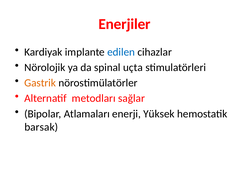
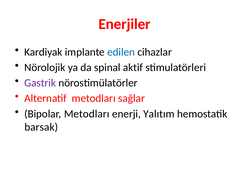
uçta: uçta -> aktif (133, 68)
Gastrik colour: orange -> purple (40, 83)
Bipolar Atlamaları: Atlamaları -> Metodları (87, 114)
Yüksek: Yüksek -> Yalıtım (159, 114)
